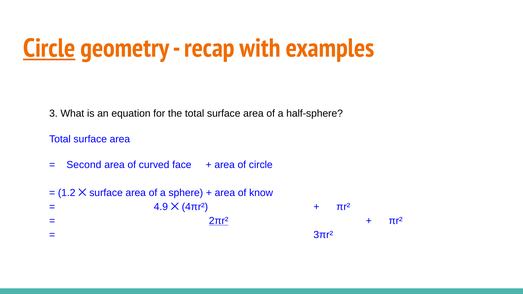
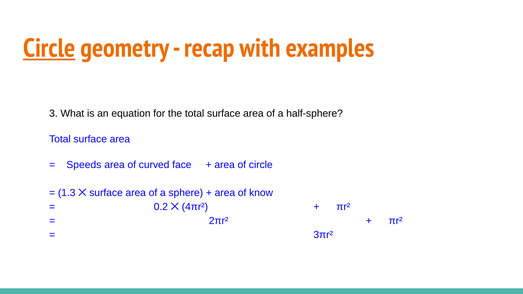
Second: Second -> Speeds (84, 165)
1.2: 1.2 -> 1.3 (67, 193)
4.9: 4.9 -> 0.2 (161, 207)
2πr² underline: present -> none (219, 221)
